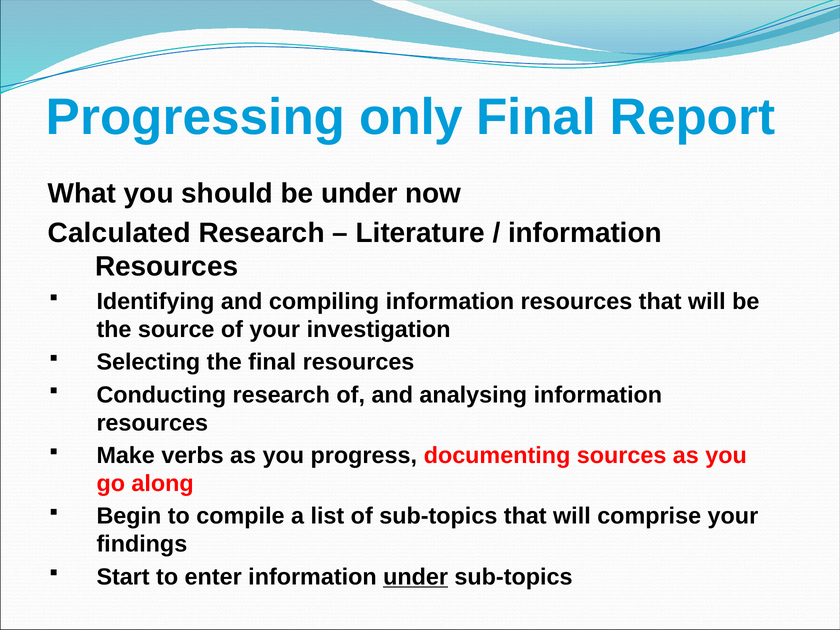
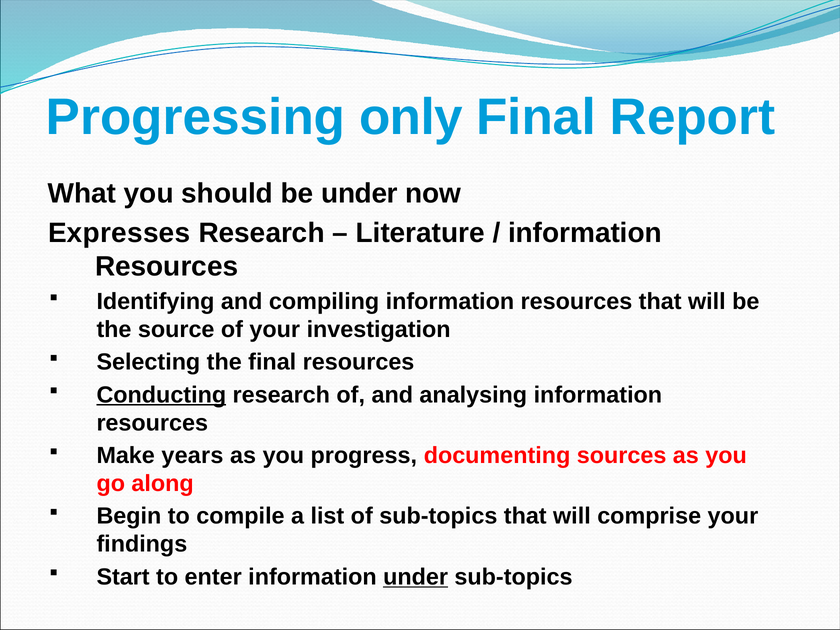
Calculated: Calculated -> Expresses (119, 233)
Conducting underline: none -> present (161, 395)
verbs: verbs -> years (192, 456)
